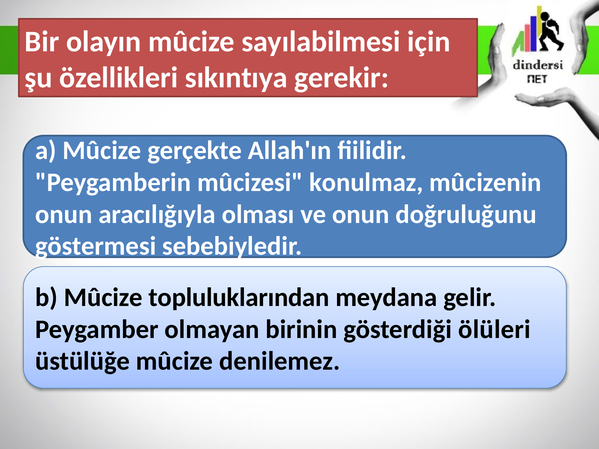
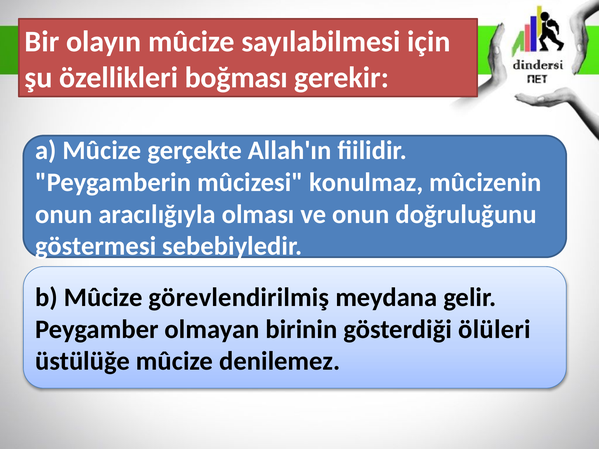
sıkıntıya: sıkıntıya -> boğması (236, 78)
topluluklarından: topluluklarından -> görevlendirilmiş (239, 297)
